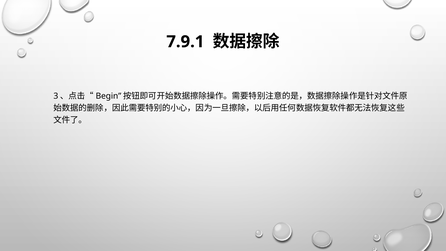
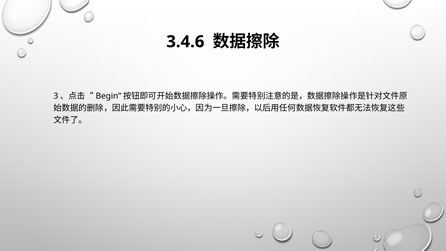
7.9.1: 7.9.1 -> 3.4.6 (185, 42)
